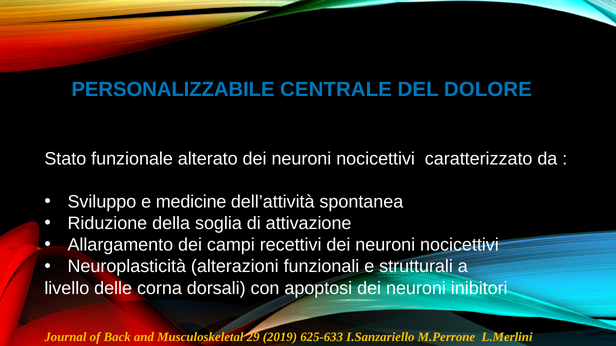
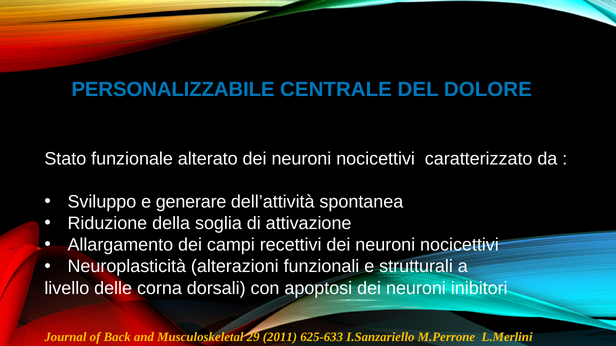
medicine: medicine -> generare (191, 202)
2019: 2019 -> 2011 (280, 337)
